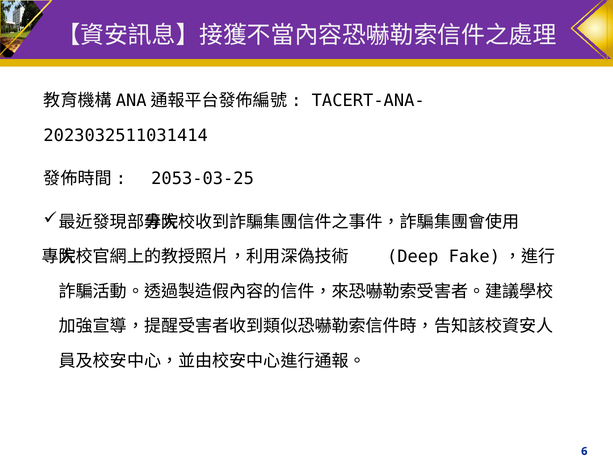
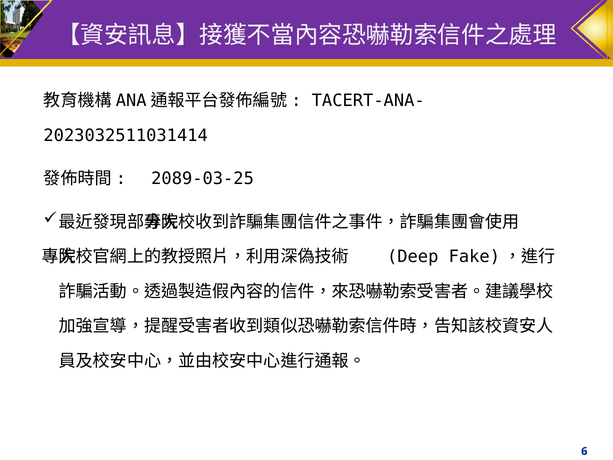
2053-03-25: 2053-03-25 -> 2089-03-25 (203, 179)
